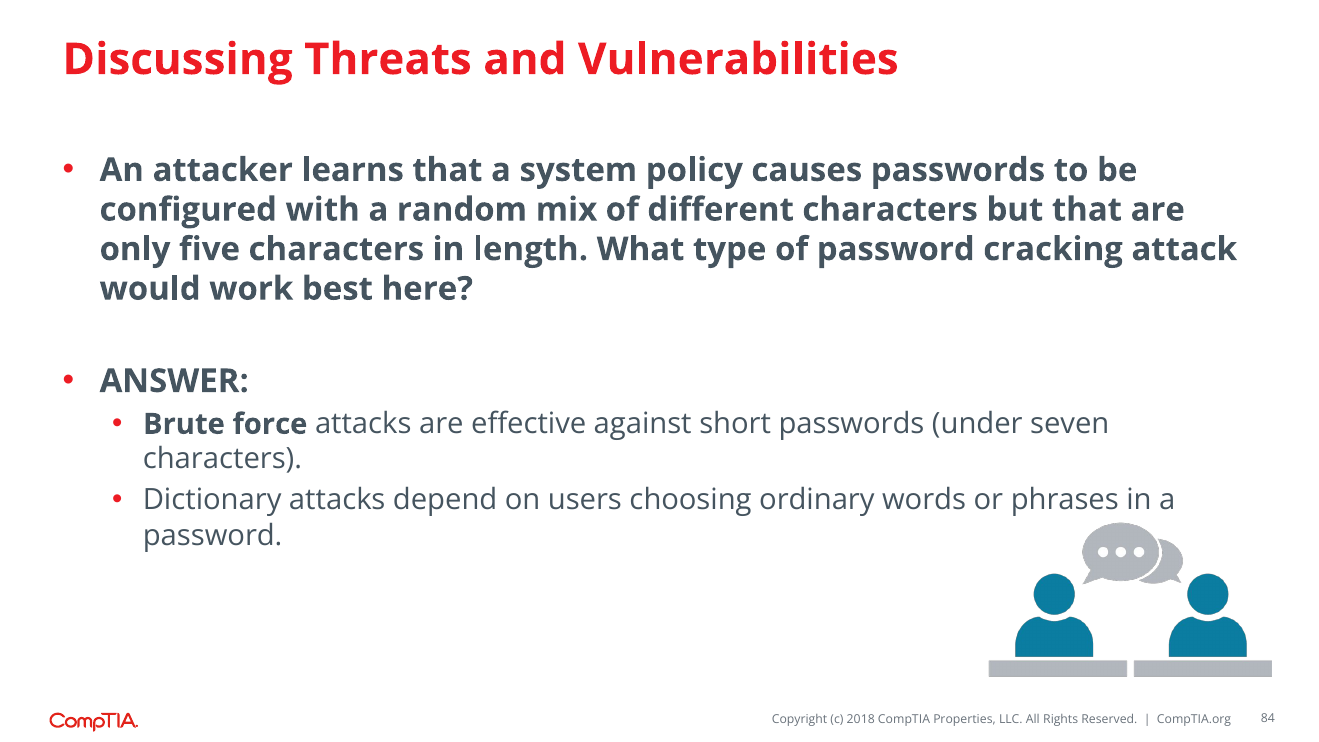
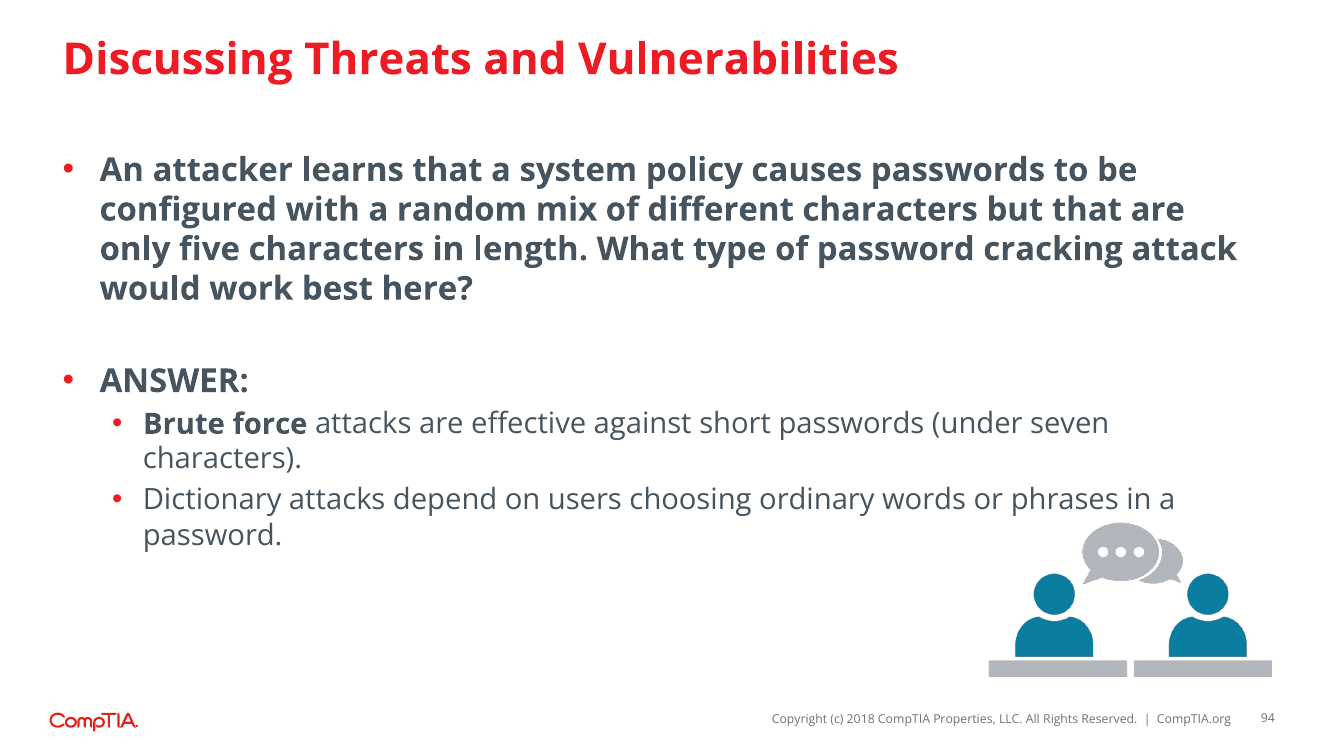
84: 84 -> 94 (1268, 719)
